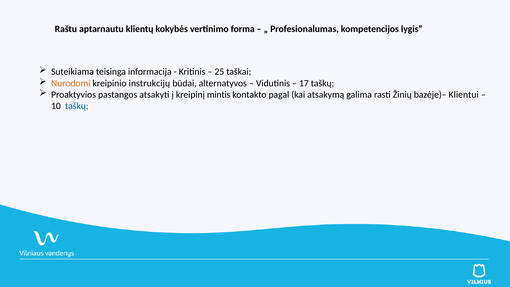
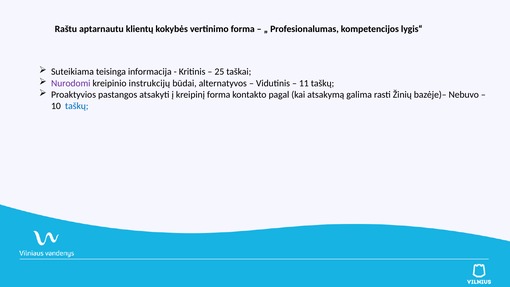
Nurodomi colour: orange -> purple (71, 83)
17: 17 -> 11 (304, 83)
kreipinį mintis: mintis -> forma (219, 95)
Klientui: Klientui -> Nebuvo (464, 95)
